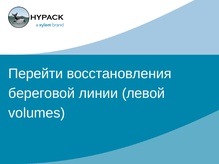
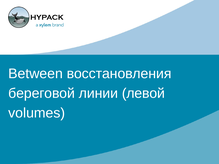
Перейти: Перейти -> Between (36, 74)
